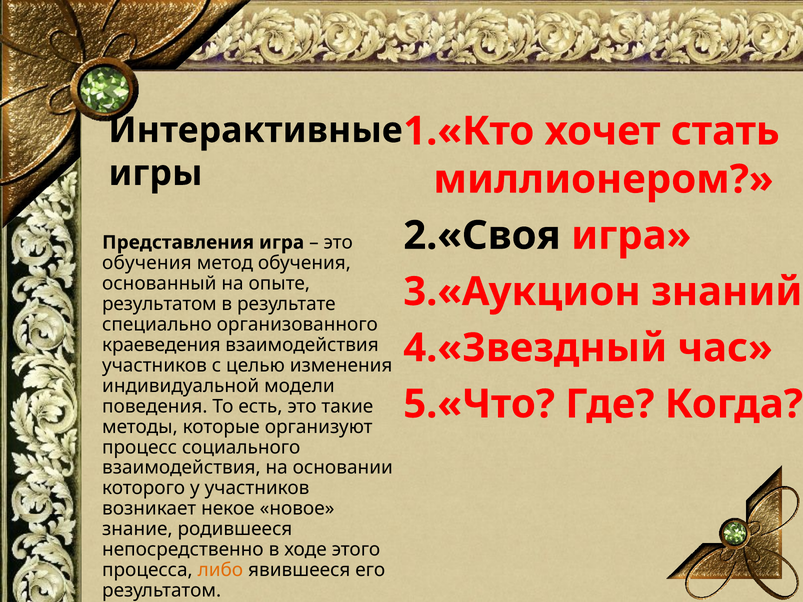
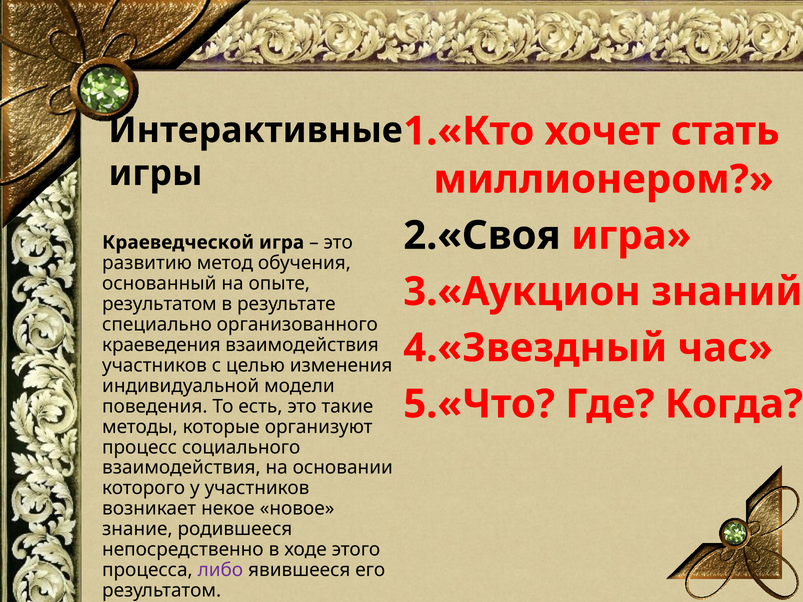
Представления: Представления -> Краеведческой (178, 243)
обучения: обучения -> развитию (147, 263)
либо colour: orange -> purple (220, 570)
